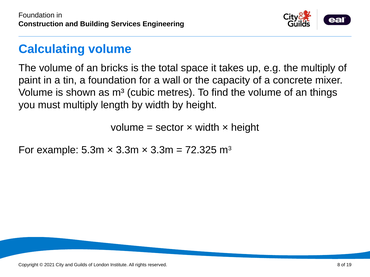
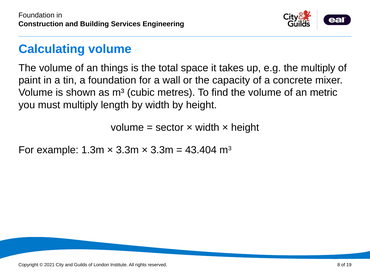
bricks: bricks -> things (115, 68)
things: things -> metric (324, 93)
5.3m: 5.3m -> 1.3m (93, 150)
72.325: 72.325 -> 43.404 (201, 150)
